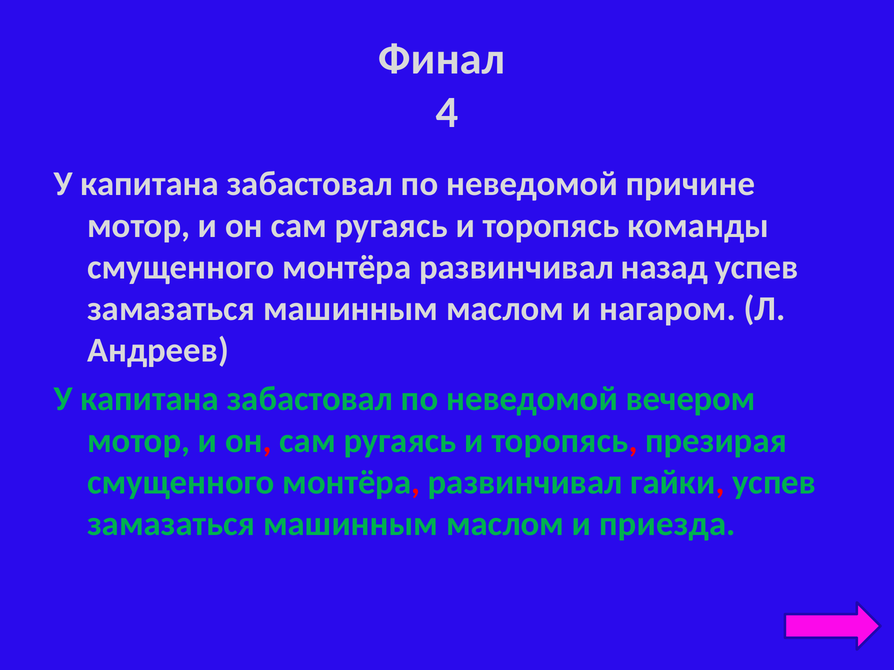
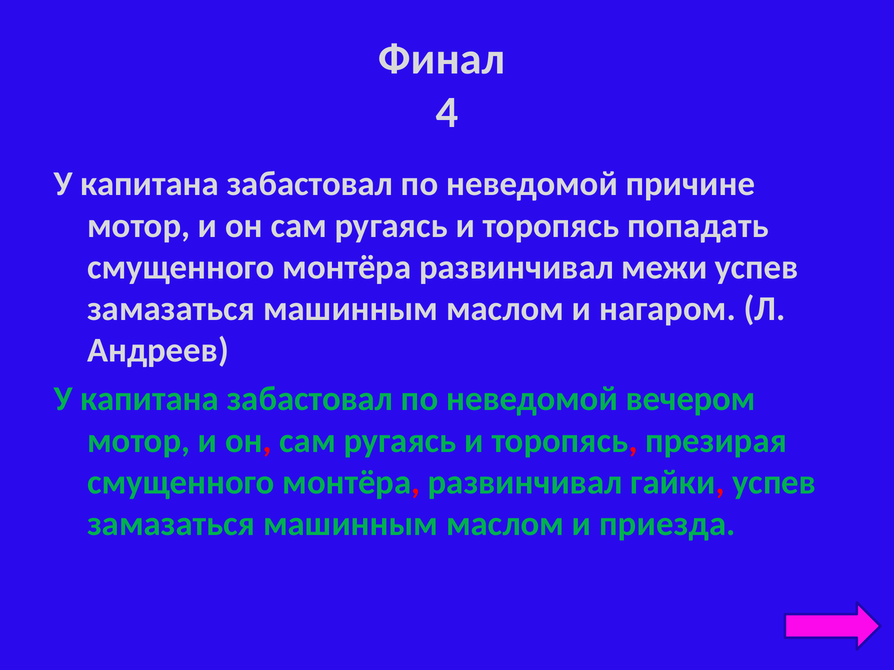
команды: команды -> попадать (698, 226)
назад: назад -> межи (664, 267)
